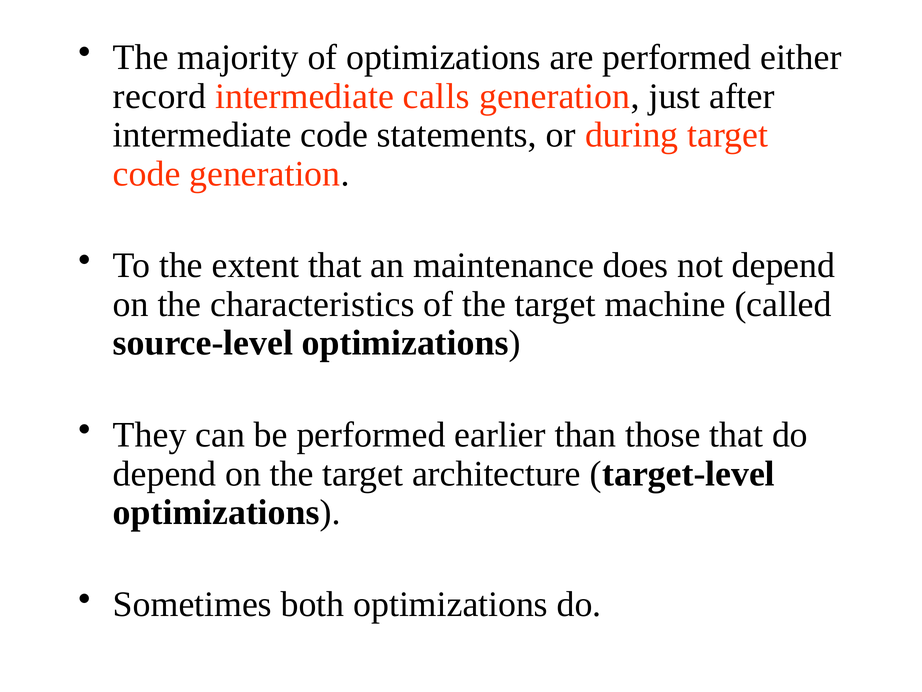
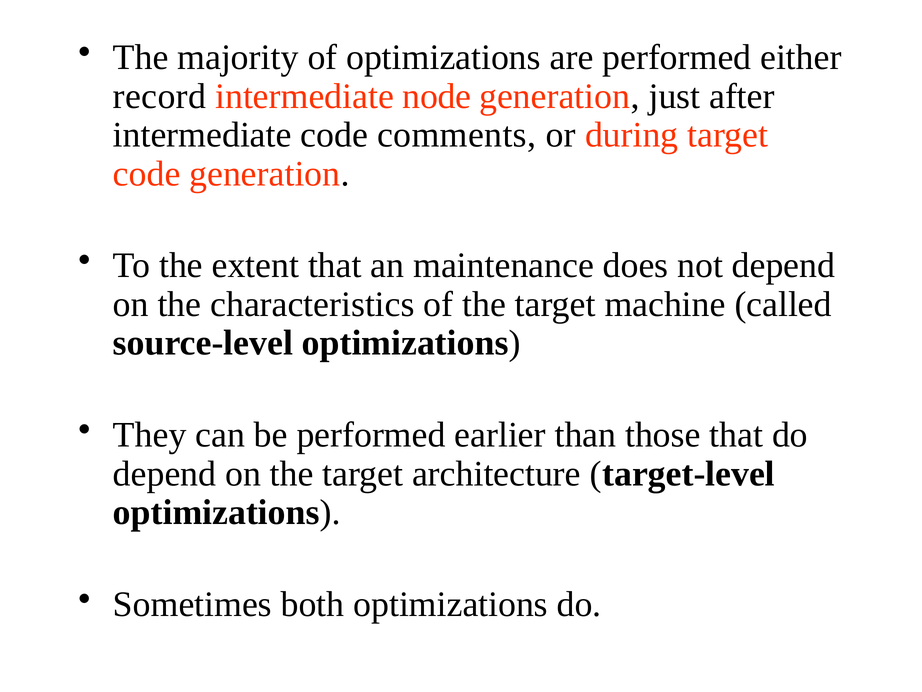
calls: calls -> node (437, 96)
statements: statements -> comments (457, 135)
